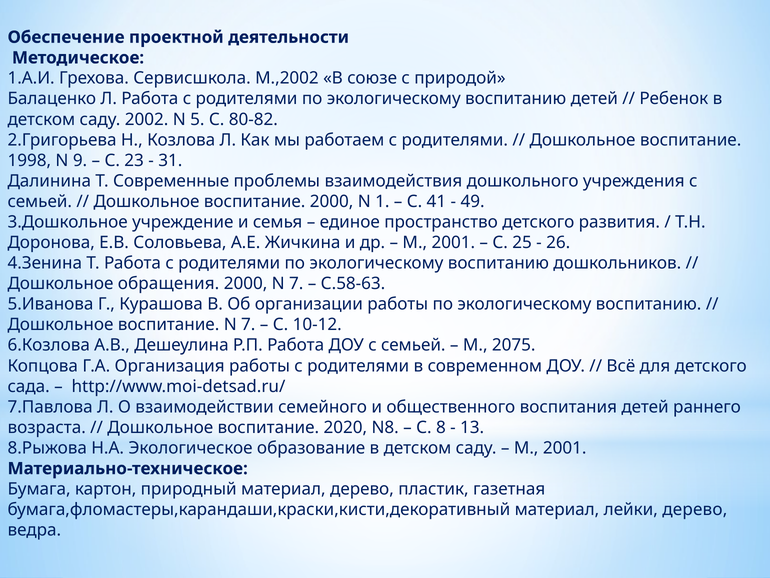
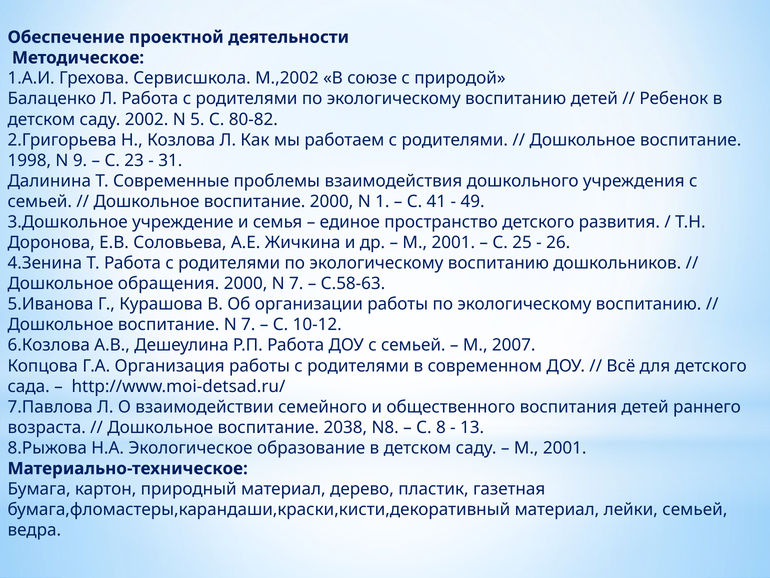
2075: 2075 -> 2007 (514, 345)
2020: 2020 -> 2038 (345, 427)
лейки дерево: дерево -> семьей (695, 509)
